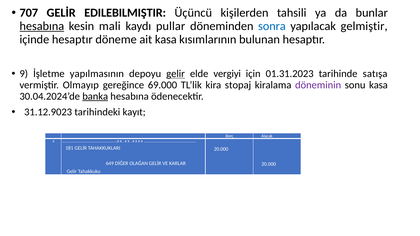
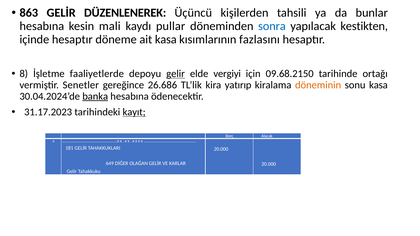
707: 707 -> 863 (29, 13)
EDILEBILMIŞTIR: EDILEBILMIŞTIR -> DÜZENLENEREK (125, 13)
hesabına underline: present -> none (42, 26)
gelmiştir: gelmiştir -> kestikten (364, 26)
bulunan: bulunan -> fazlasını (259, 39)
9: 9 -> 8 (24, 74)
yapılmasının: yapılmasının -> faaliyetlerde (97, 74)
01.31.2023: 01.31.2023 -> 09.68.2150 (290, 74)
satışa: satışa -> ortağı (375, 74)
Olmayıp: Olmayıp -> Senetler (81, 85)
69.000: 69.000 -> 26.686 (162, 85)
stopaj: stopaj -> yatırıp (238, 85)
döneminin colour: purple -> orange (318, 85)
31.12.9023: 31.12.9023 -> 31.17.2023 (48, 112)
kayıt underline: none -> present (134, 112)
